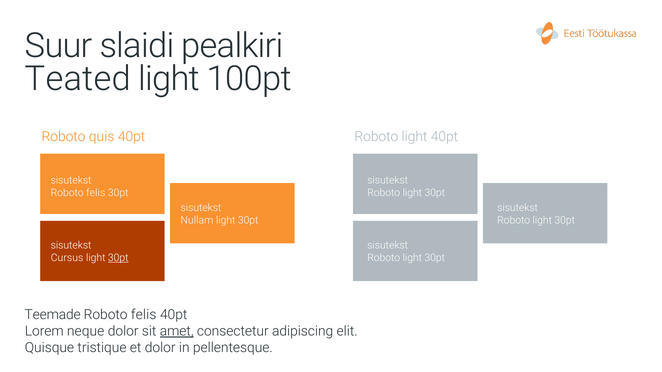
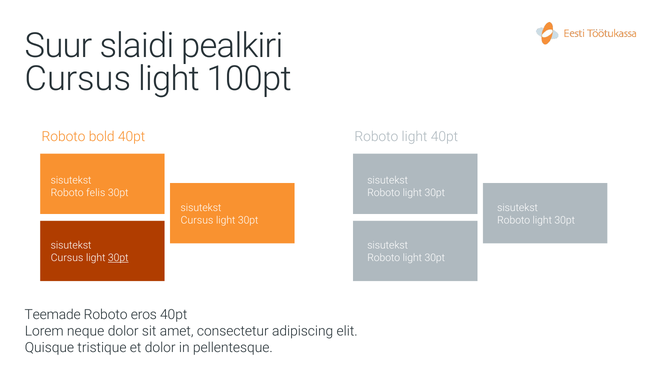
Teated: Teated -> Cursus (78, 79)
quis: quis -> bold (102, 137)
Nullam: Nullam -> Cursus (197, 220)
felis: felis -> eros (144, 315)
amet underline: present -> none (177, 332)
